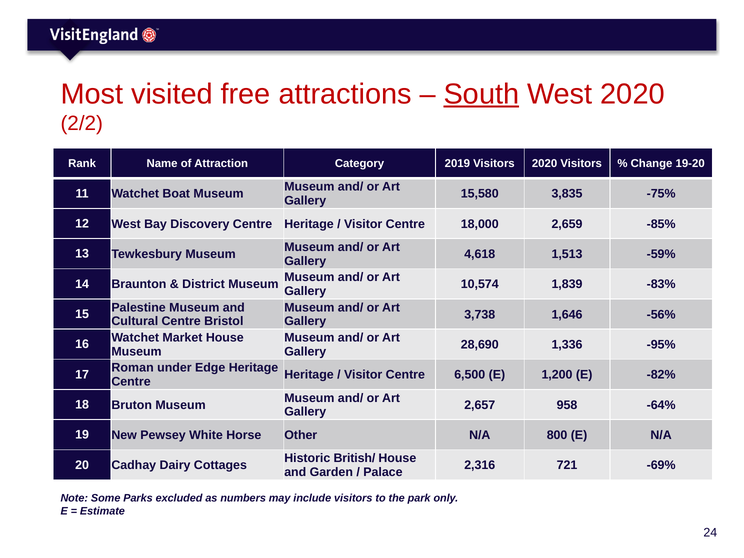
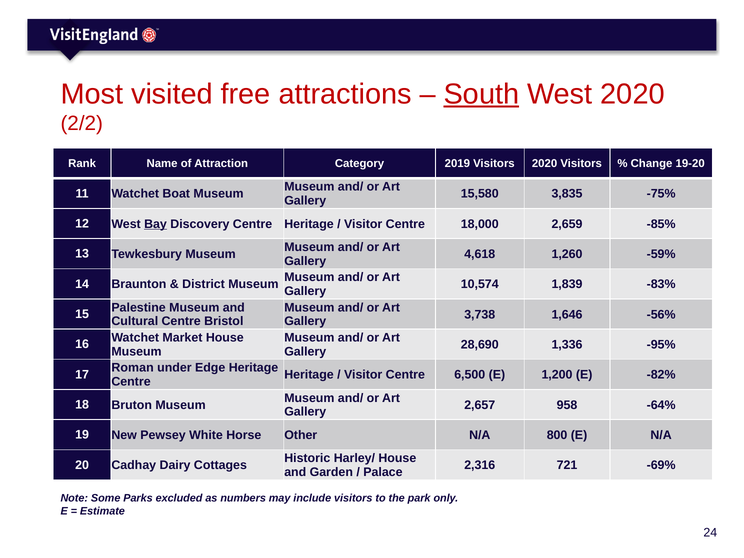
Bay underline: none -> present (156, 224)
1,513: 1,513 -> 1,260 (567, 254)
British/: British/ -> Harley/ (354, 458)
